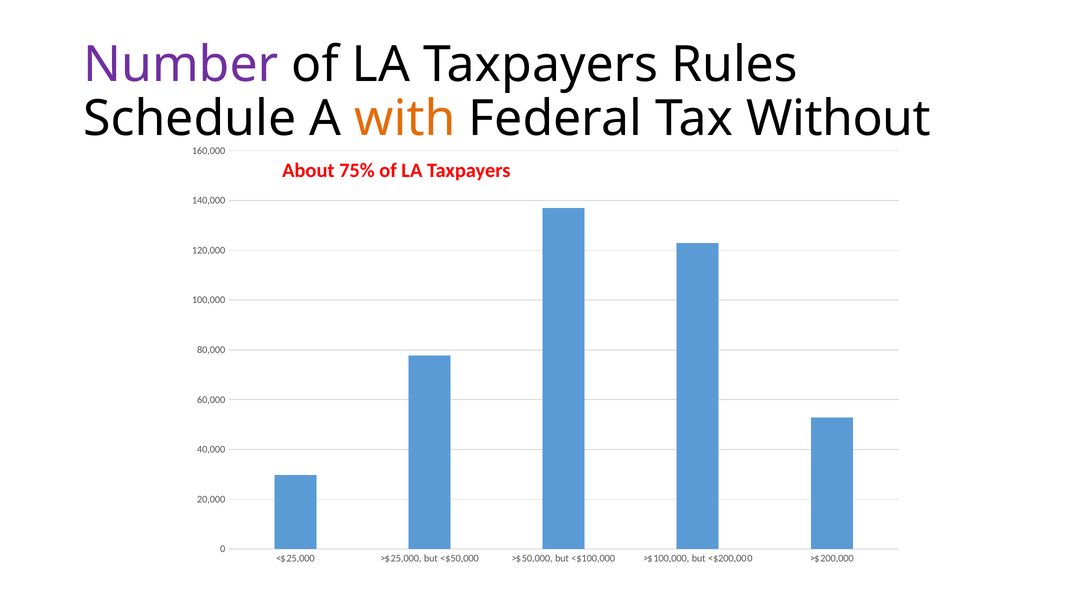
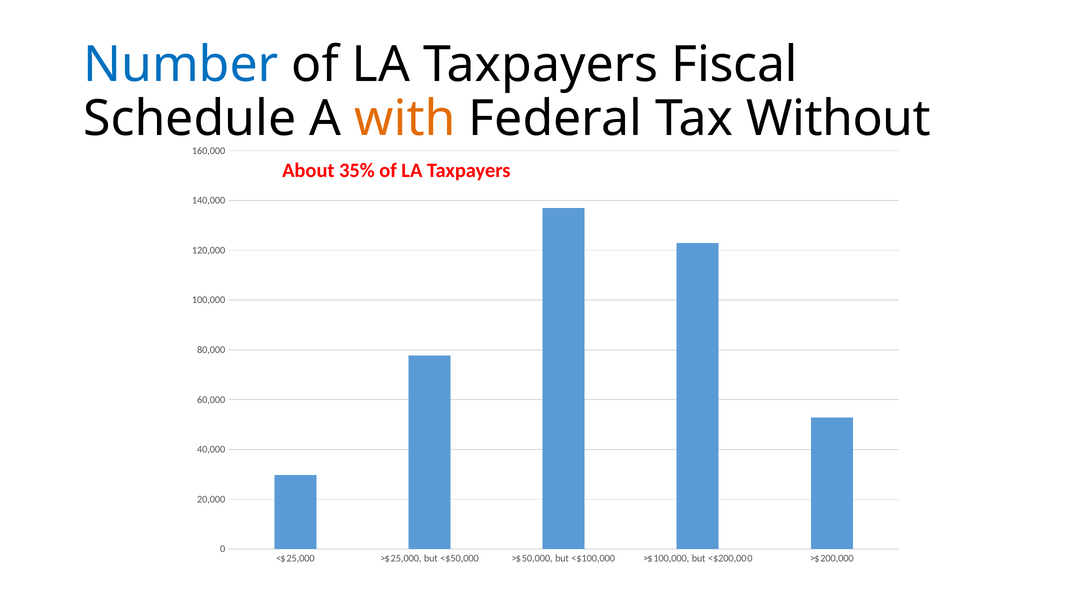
Number colour: purple -> blue (181, 65)
Rules: Rules -> Fiscal (735, 65)
75%: 75% -> 35% (357, 170)
